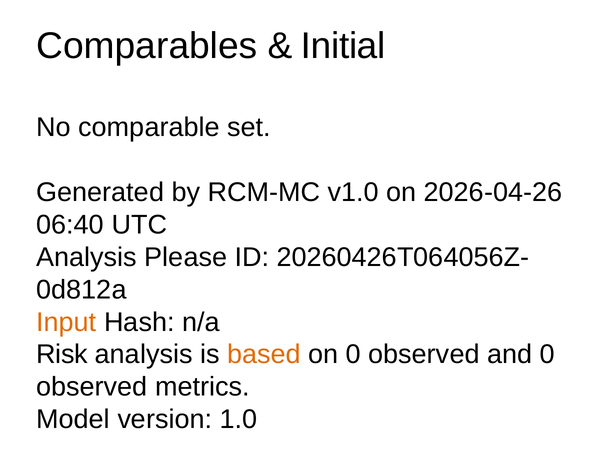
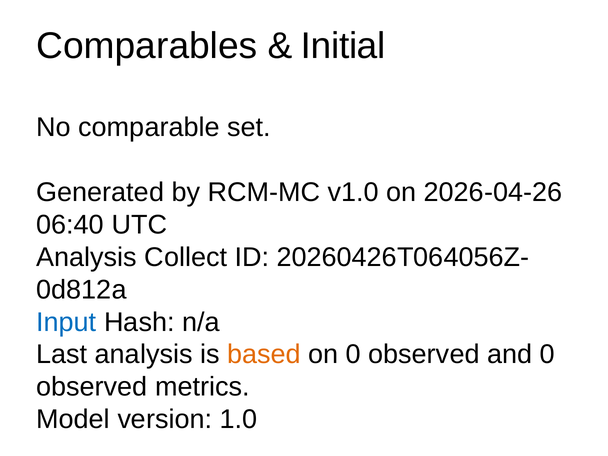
Please: Please -> Collect (186, 257)
Input colour: orange -> blue (66, 322)
Risk: Risk -> Last (62, 355)
